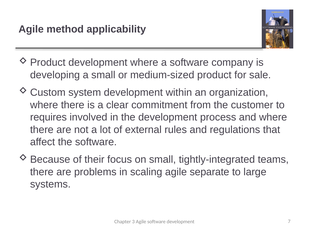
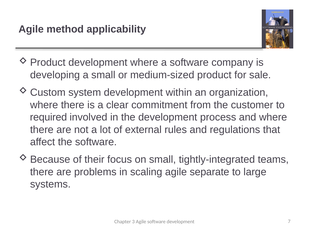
requires: requires -> required (48, 117)
